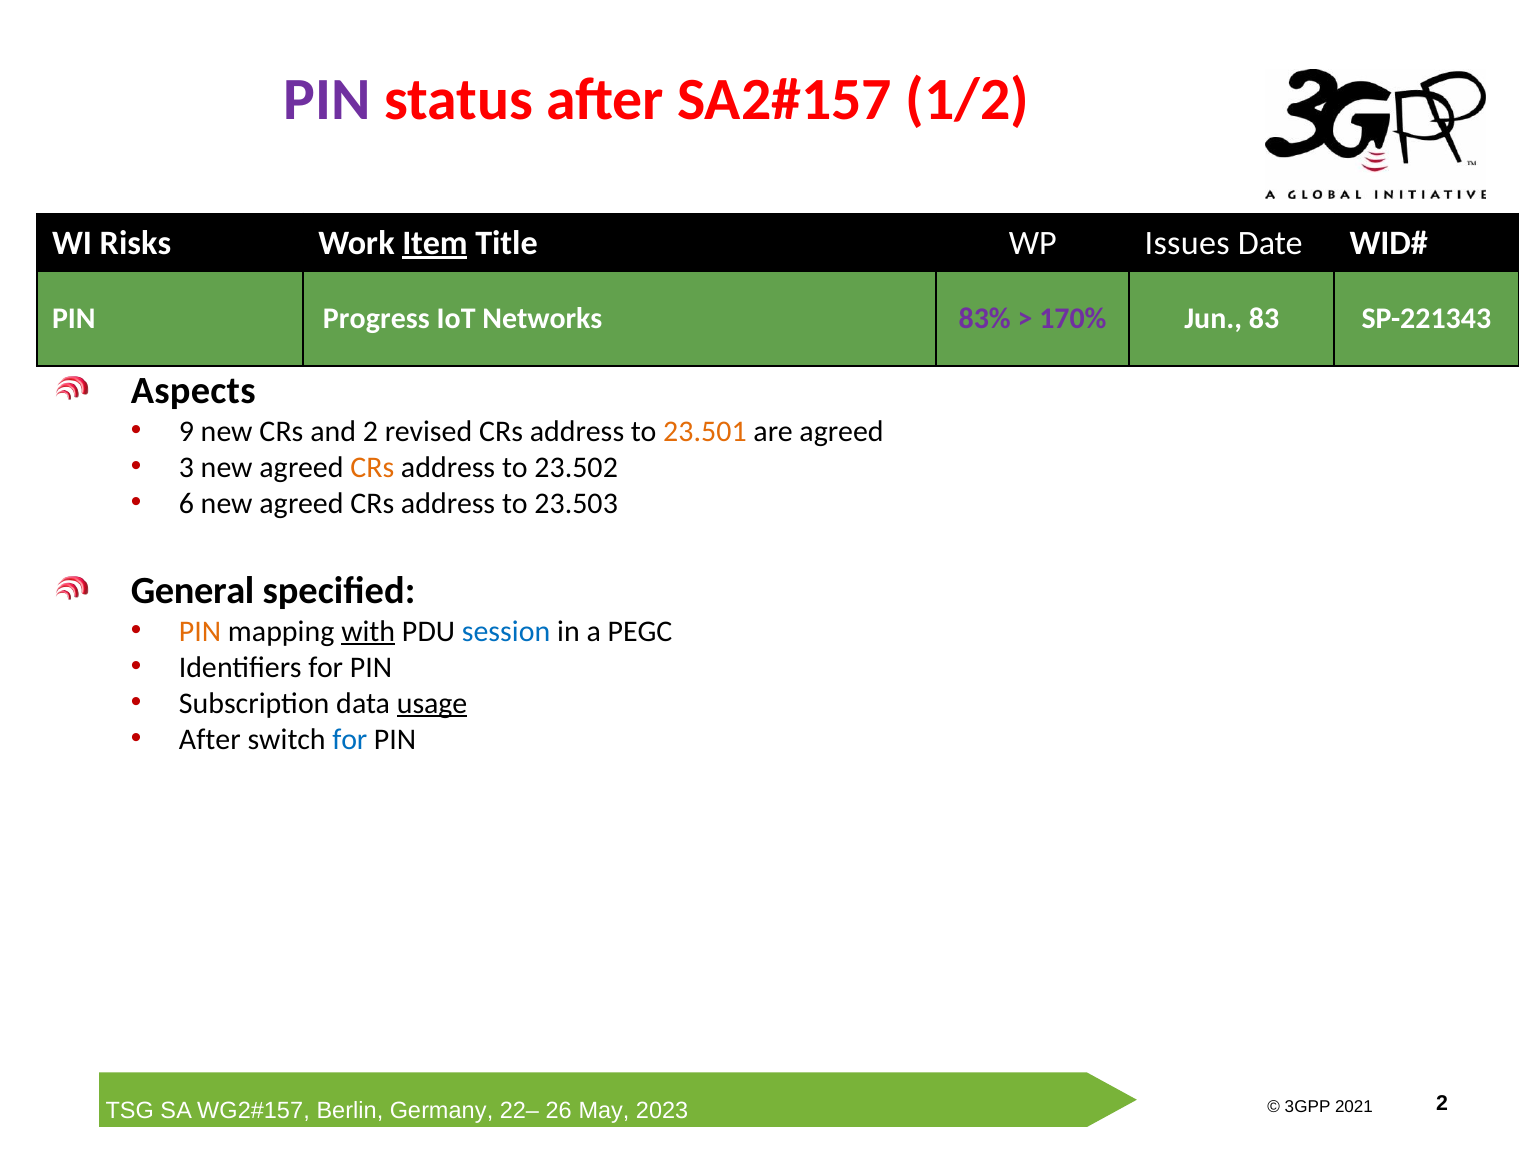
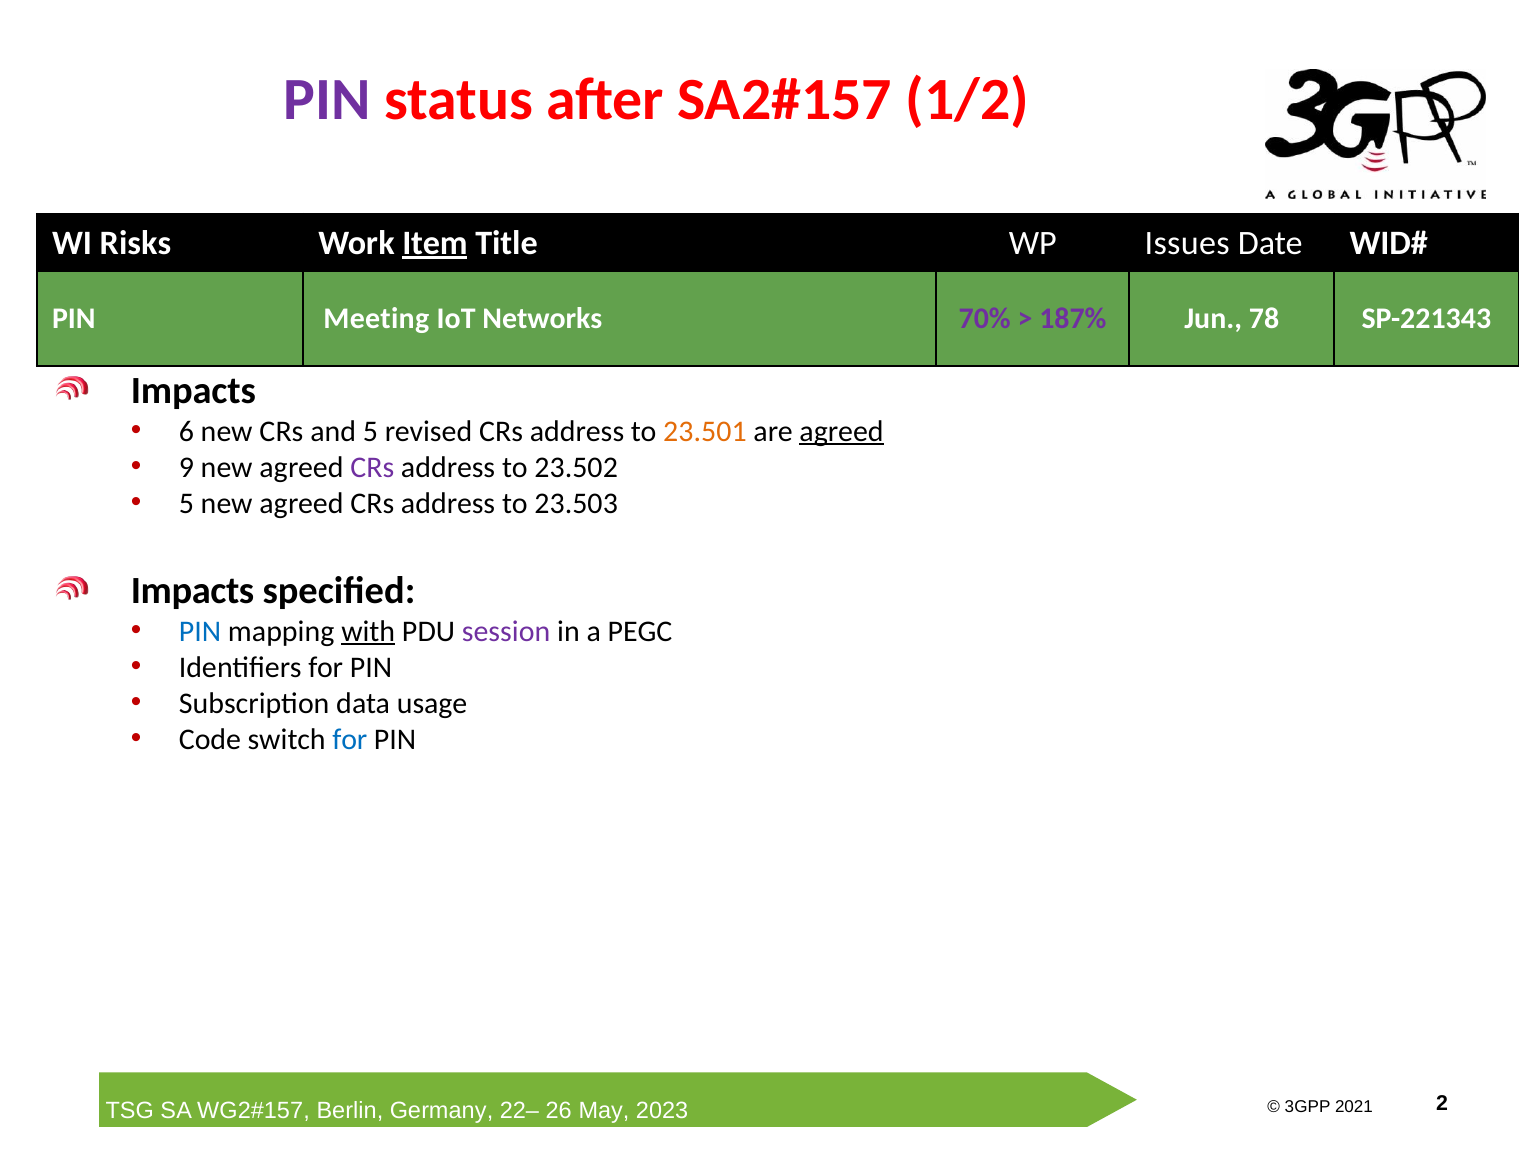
Progress: Progress -> Meeting (376, 319)
83%: 83% -> 70% (985, 319)
170%: 170% -> 187% (1073, 319)
83: 83 -> 78 (1264, 319)
Aspects: Aspects -> Impacts (193, 391)
9: 9 -> 6 (186, 431)
and 2: 2 -> 5 (370, 431)
agreed underline: none -> present (842, 431)
3: 3 -> 9 (186, 467)
CRs colour: orange -> purple (372, 467)
6: 6 -> 5 (186, 503)
General: General -> Impacts (193, 591)
PIN colour: orange -> blue (200, 631)
session colour: blue -> purple (506, 631)
usage underline: present -> none (432, 703)
After: After -> Code (210, 739)
